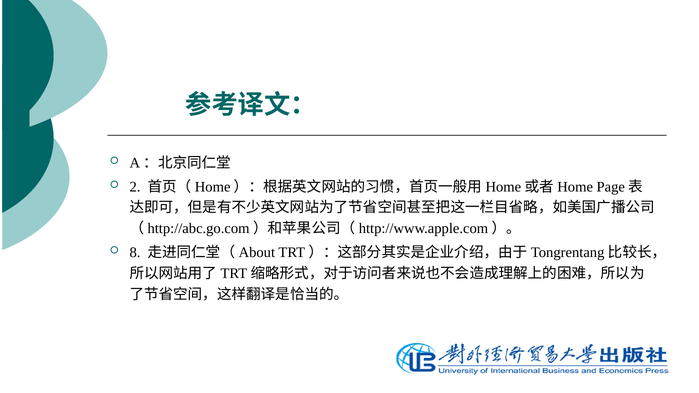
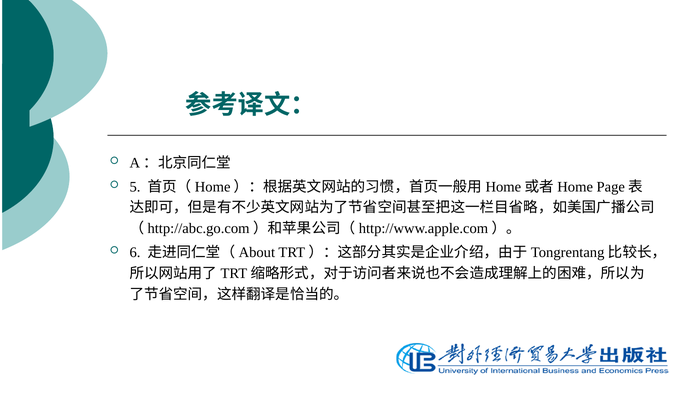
2: 2 -> 5 (135, 187)
8: 8 -> 6 (135, 253)
